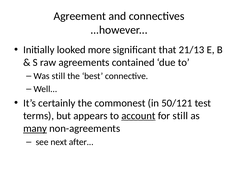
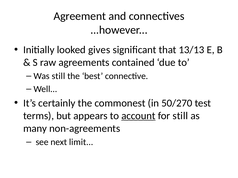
more: more -> gives (99, 50)
21/13: 21/13 -> 13/13 (192, 50)
50/121: 50/121 -> 50/270 (177, 103)
many underline: present -> none (35, 129)
after: after -> limit (81, 142)
